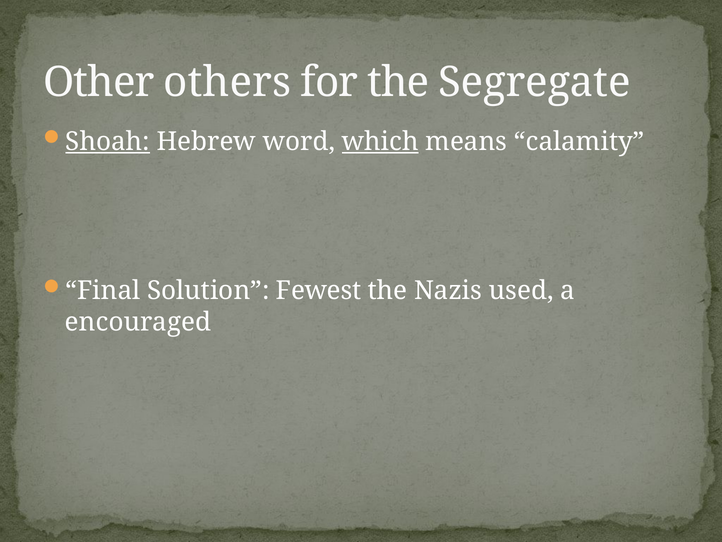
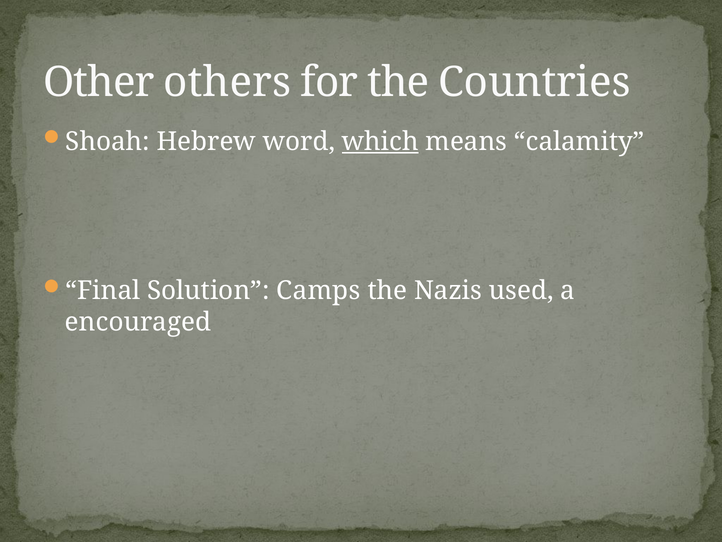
Segregate: Segregate -> Countries (534, 82)
Shoah underline: present -> none (108, 141)
Fewest: Fewest -> Camps (318, 291)
